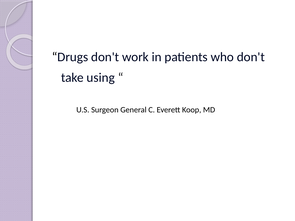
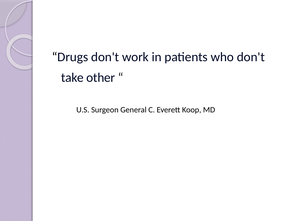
using: using -> other (101, 78)
